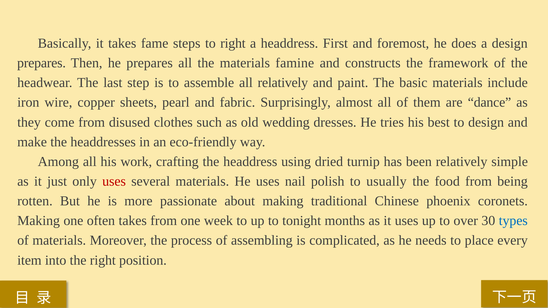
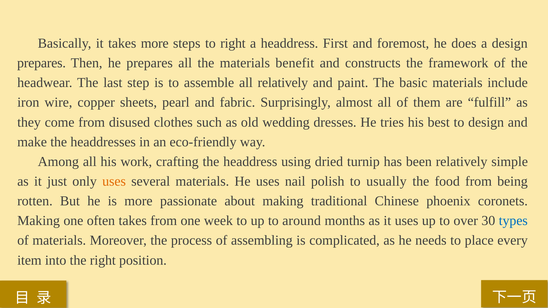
takes fame: fame -> more (155, 43)
famine: famine -> benefit (295, 63)
dance: dance -> fulfill (489, 103)
uses colour: red -> orange (114, 181)
tonight: tonight -> around (302, 221)
